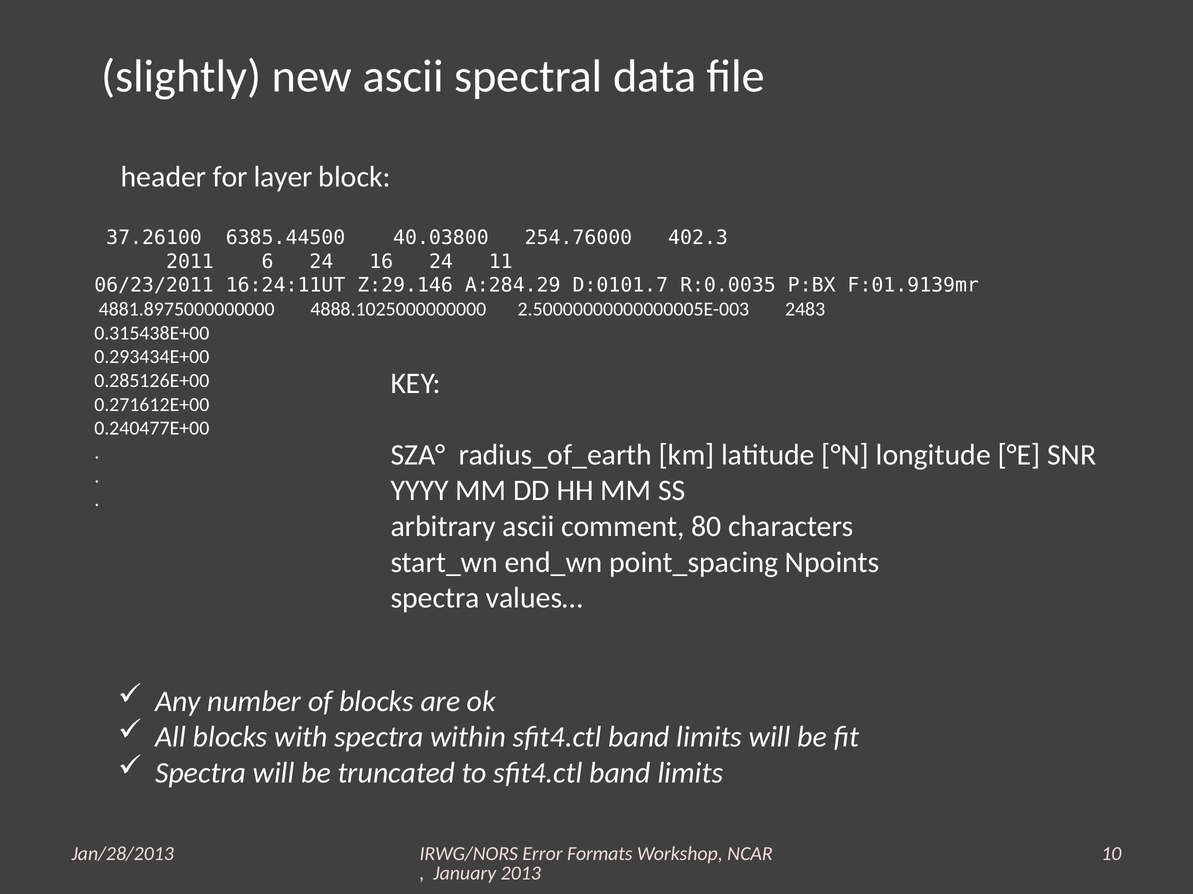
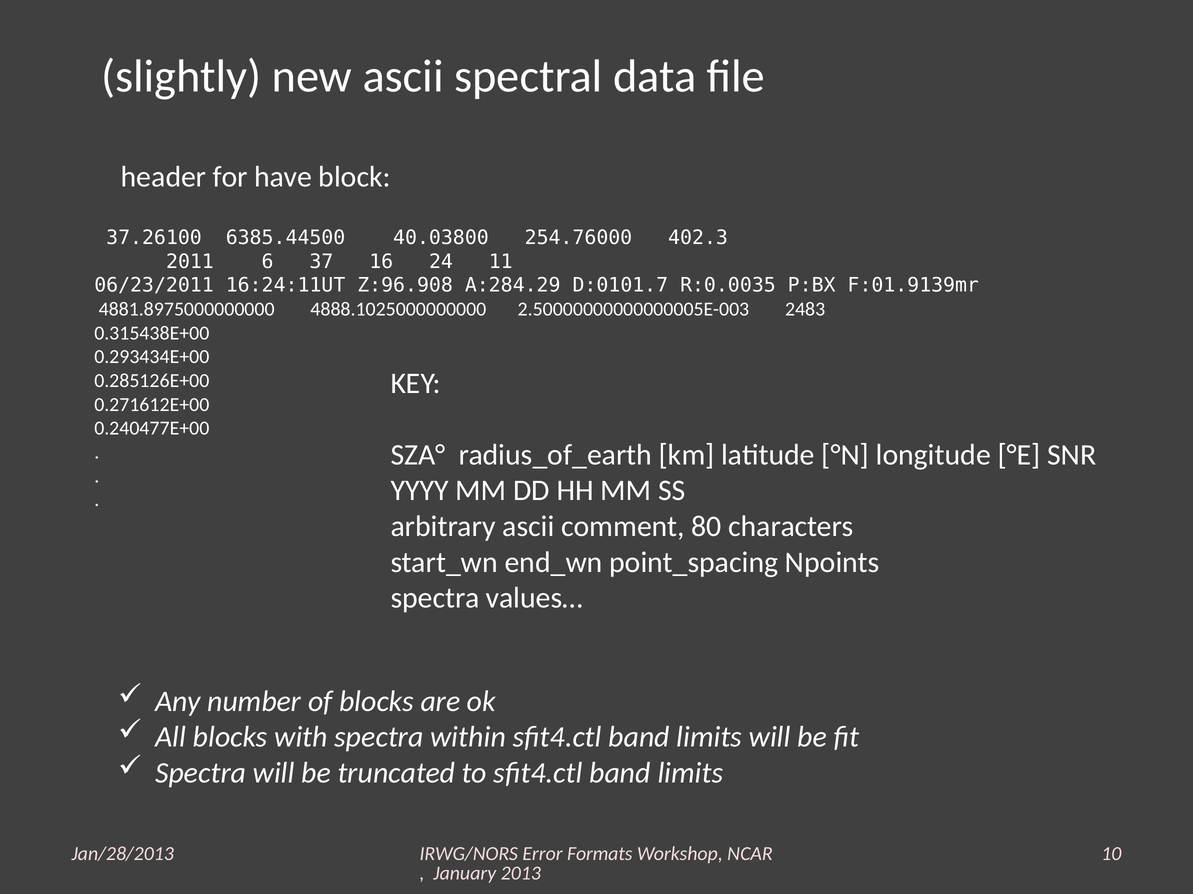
layer: layer -> have (283, 177)
6 24: 24 -> 37 (321, 262)
Z:29.146: Z:29.146 -> Z:96.908 (405, 286)
